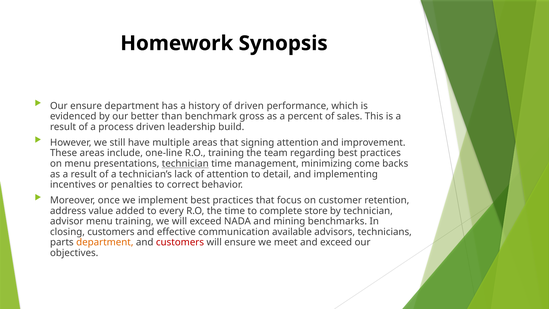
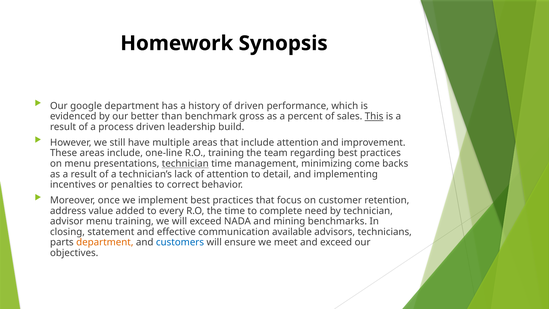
Our ensure: ensure -> google (86, 106)
This underline: none -> present (374, 116)
that signing: signing -> include (258, 143)
store: store -> need (316, 211)
closing customers: customers -> statement (111, 232)
customers colour: red -> blue (180, 242)
